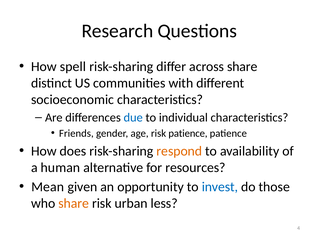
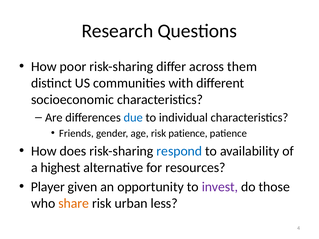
spell: spell -> poor (73, 67)
across share: share -> them (242, 67)
respond colour: orange -> blue (179, 151)
human: human -> highest (61, 168)
Mean: Mean -> Player (48, 187)
invest colour: blue -> purple (220, 187)
